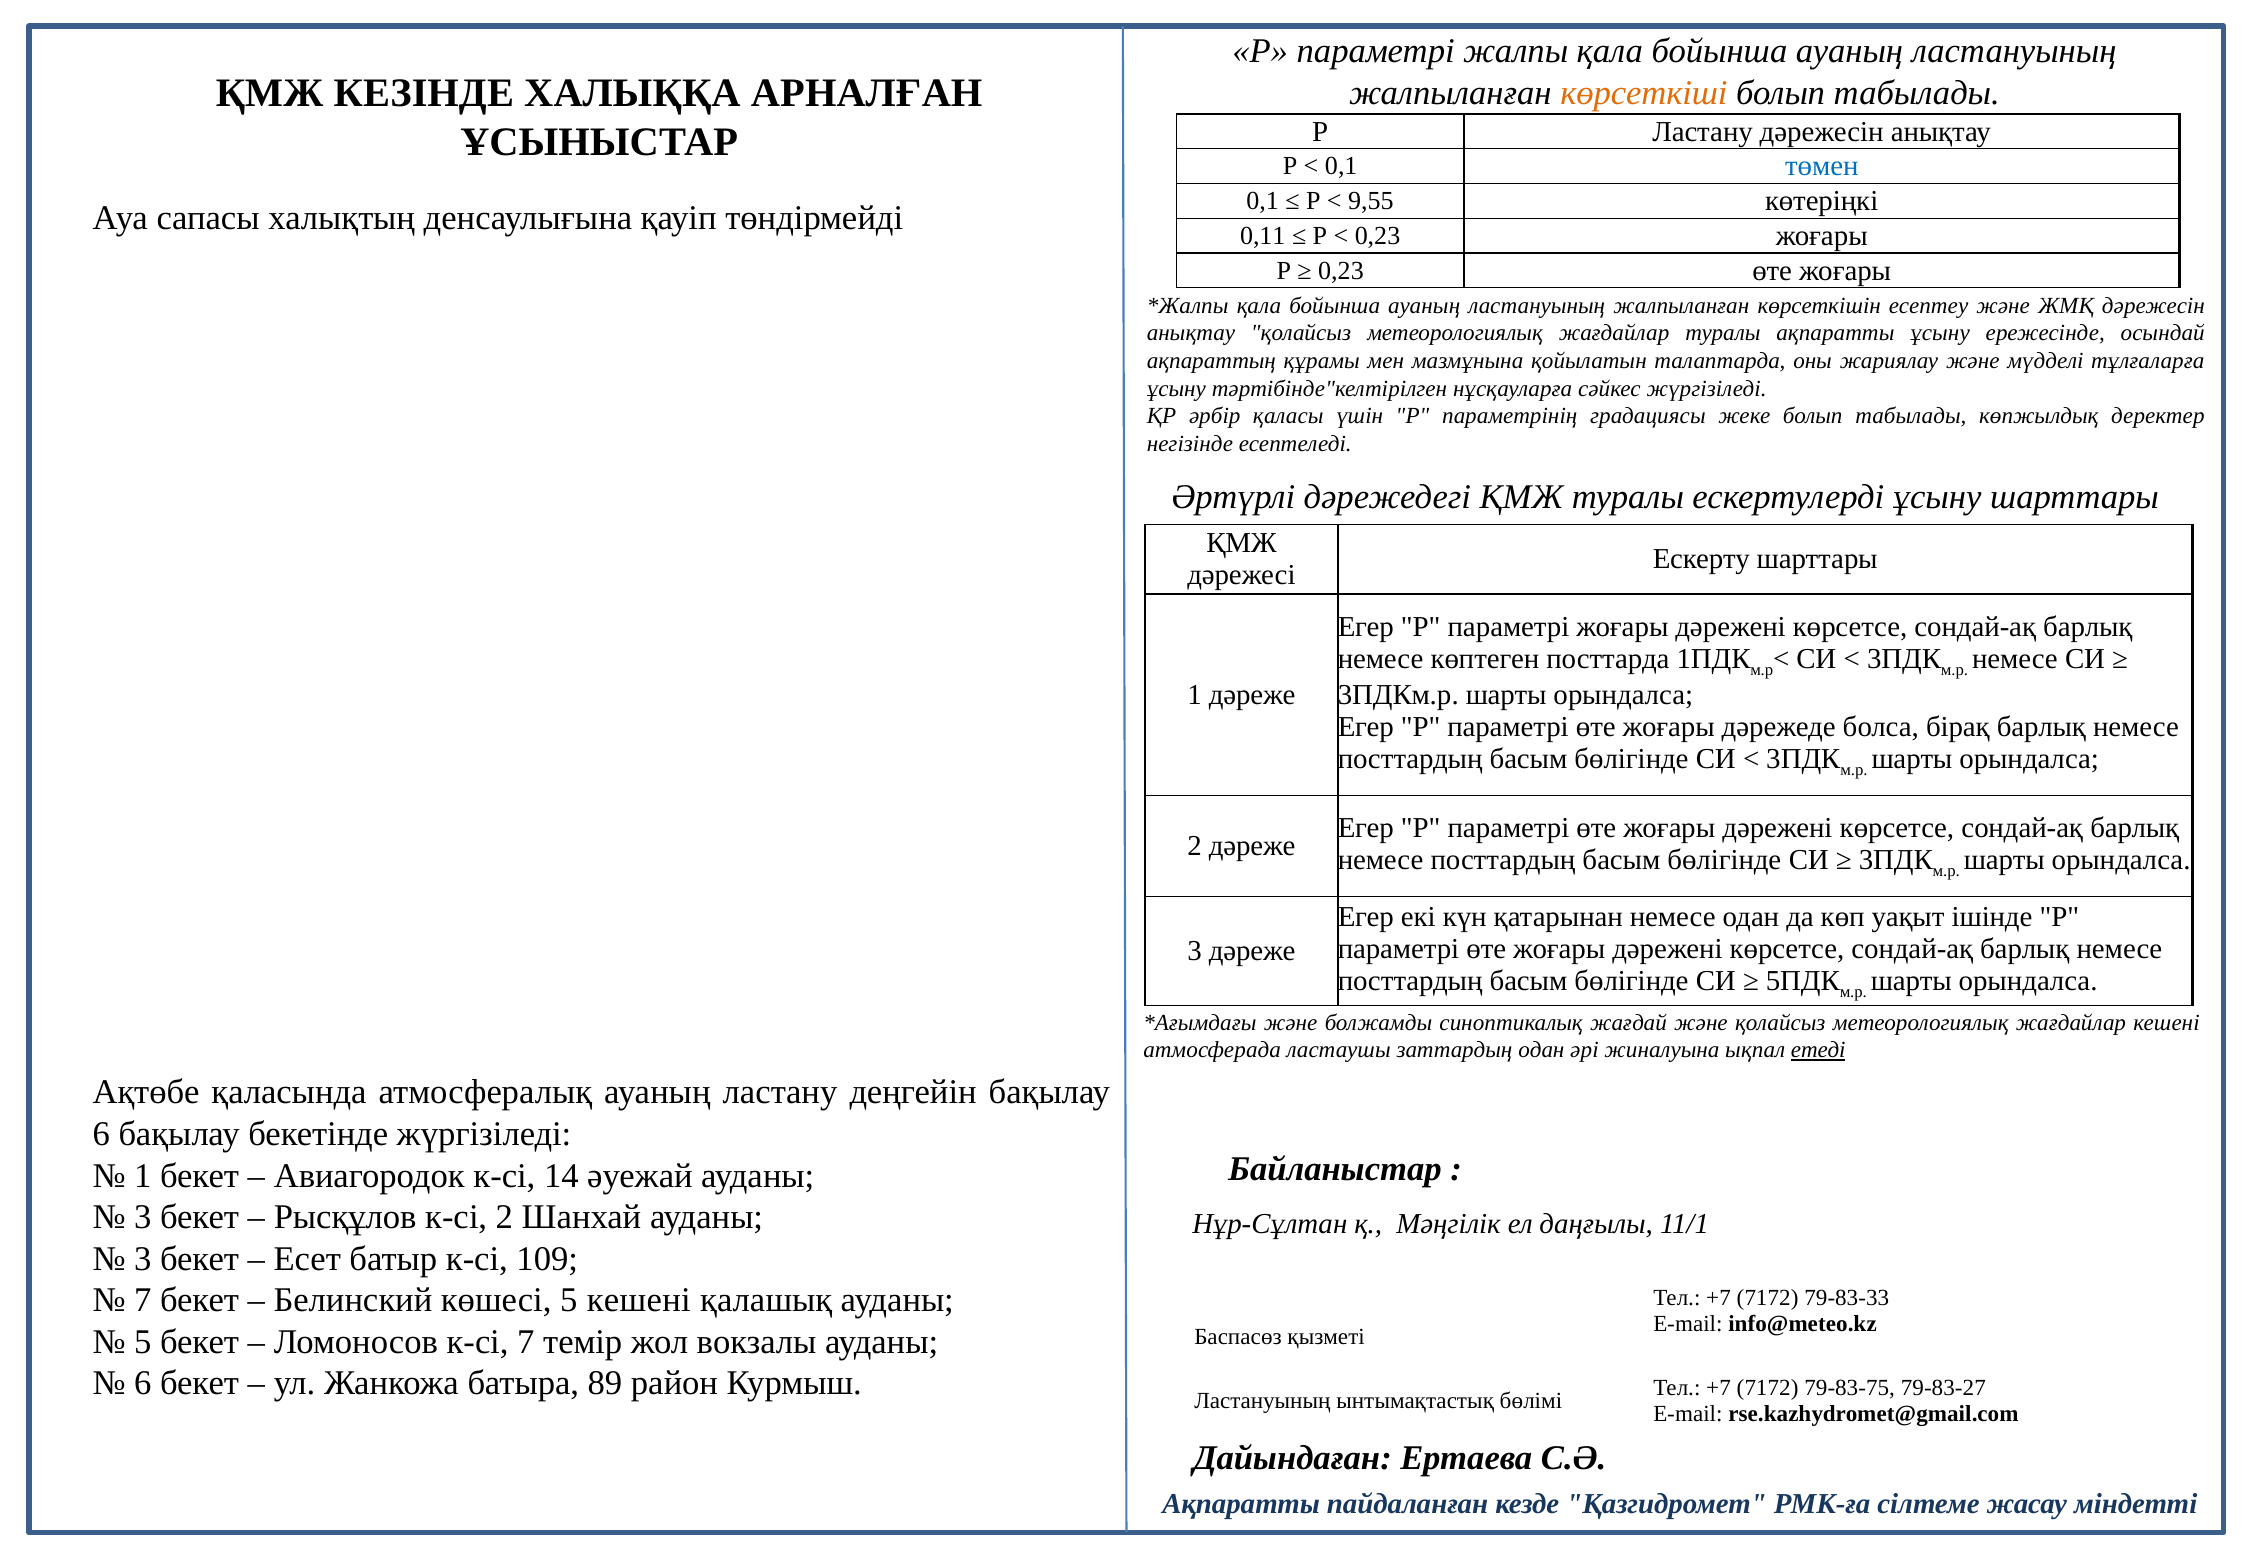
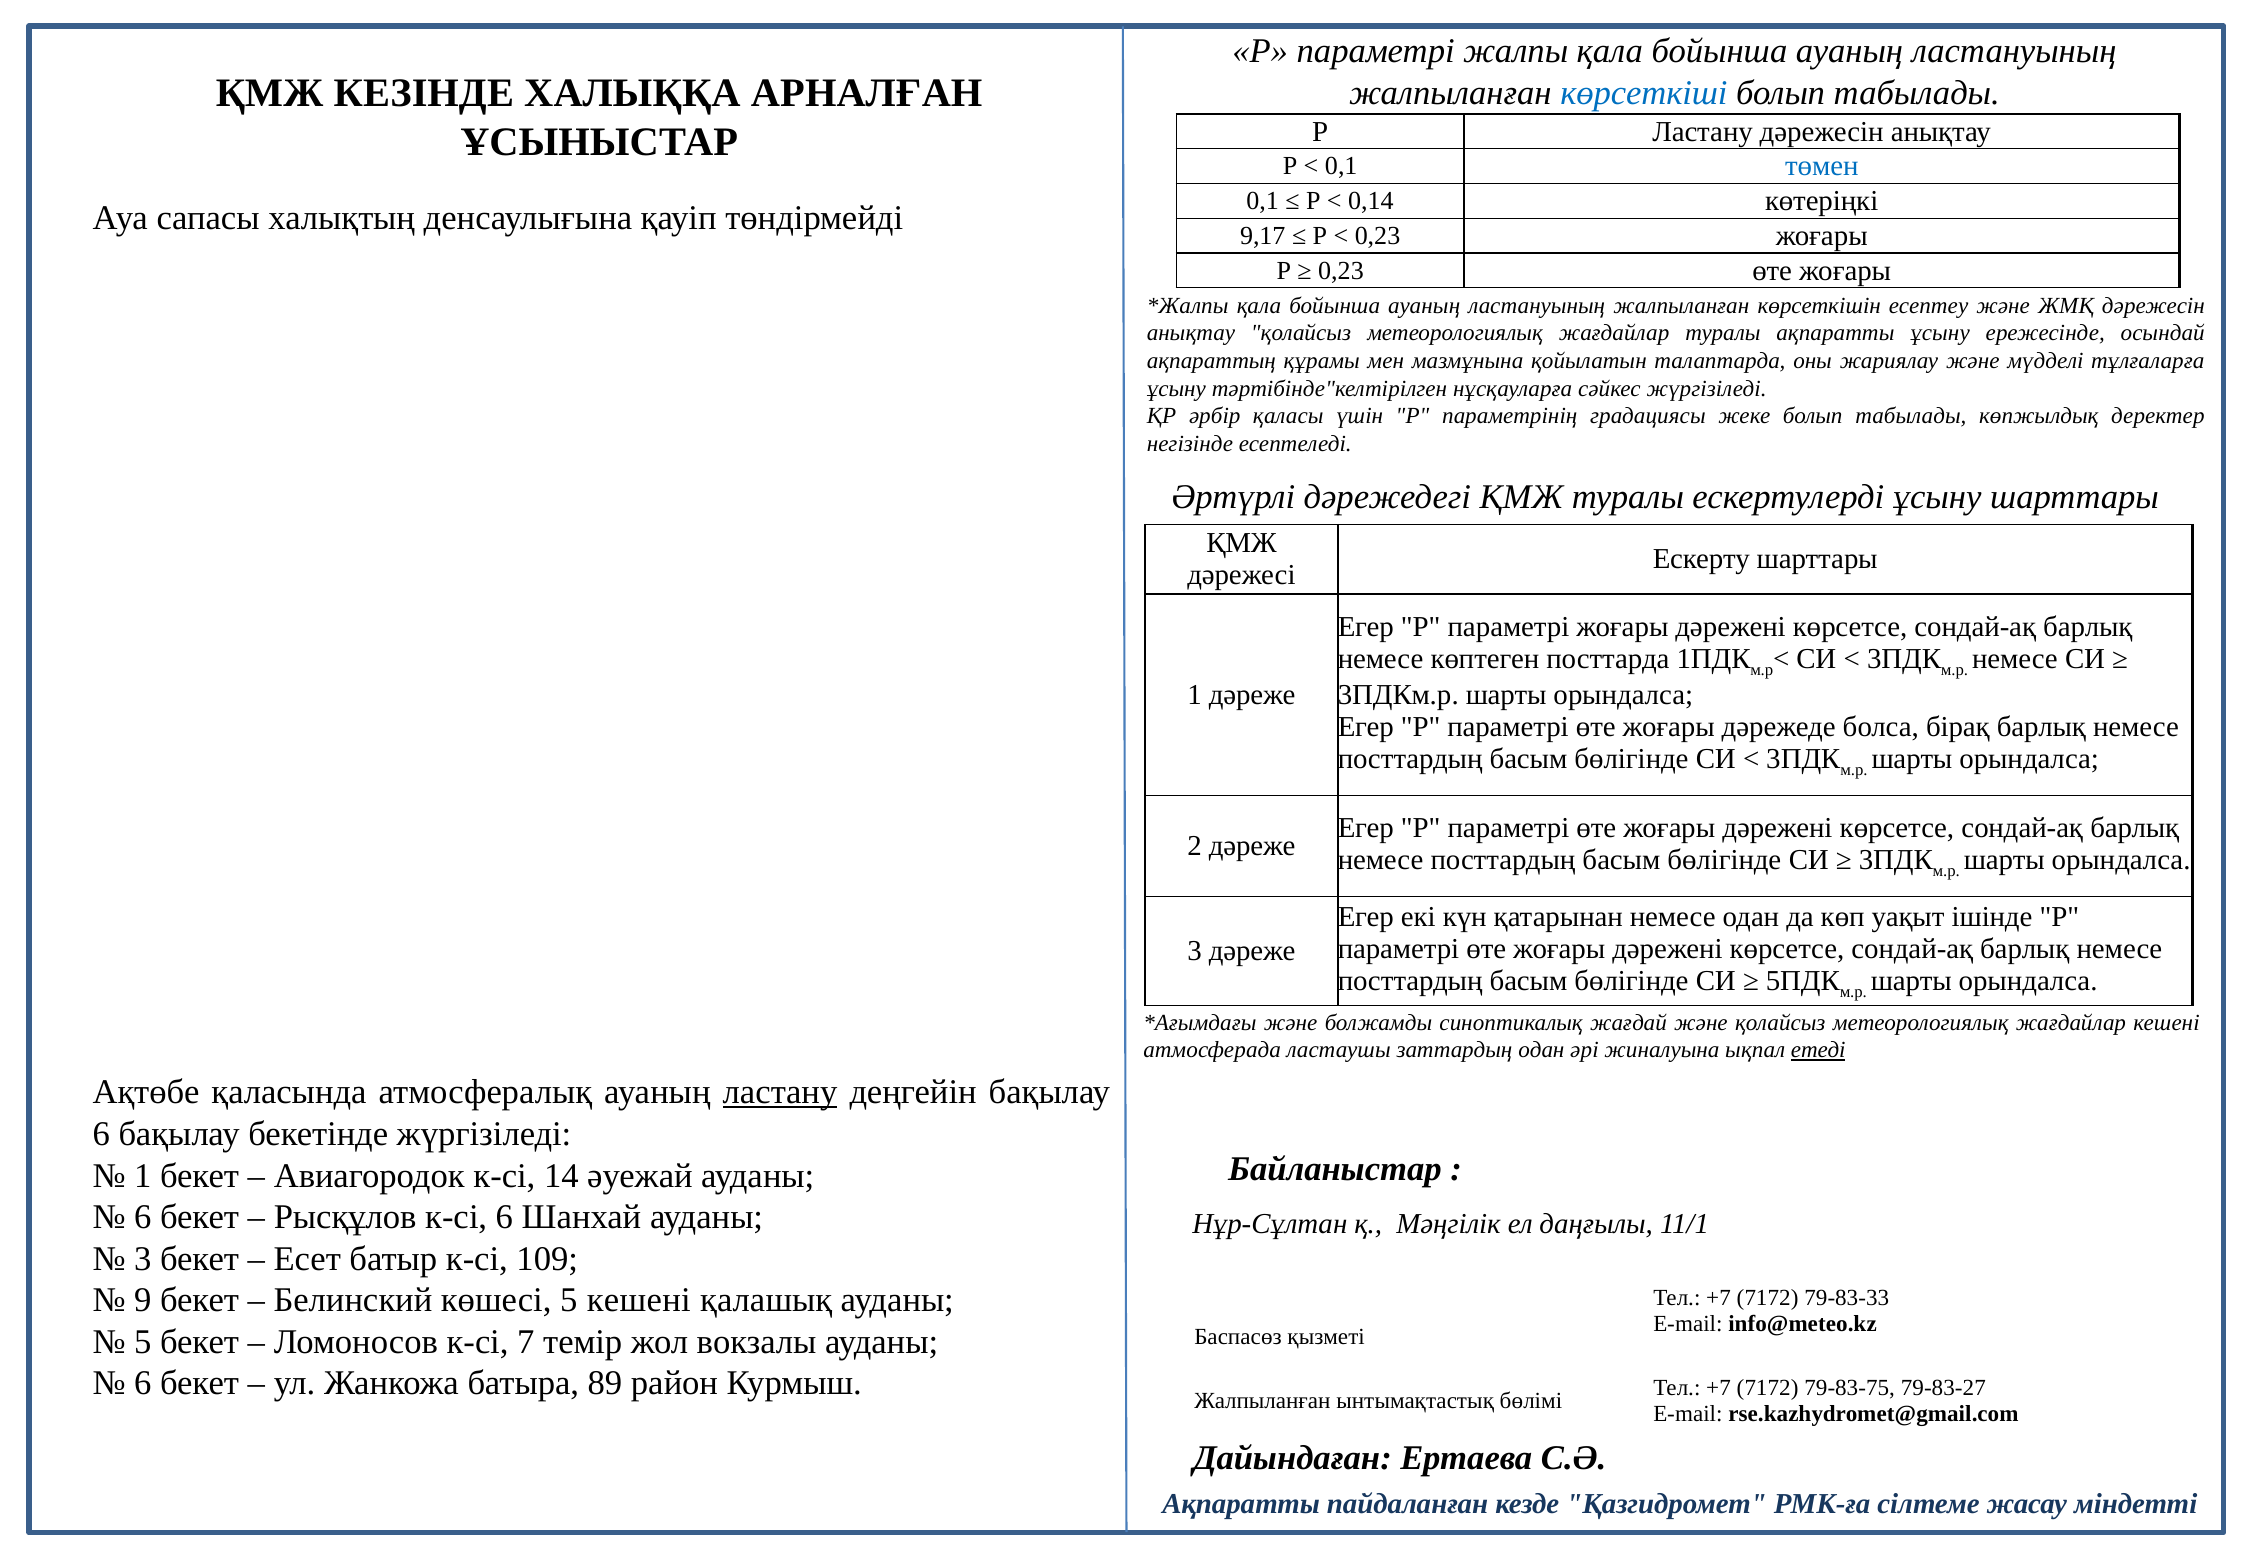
көрсеткіші colour: orange -> blue (1644, 93)
9,55: 9,55 -> 0,14 (1371, 201)
0,11: 0,11 -> 9,17 (1263, 236)
ластану underline: none -> present (780, 1093)
3: 3 -> 6 (143, 1218)
к-сі 2: 2 -> 6 (504, 1218)
7: 7 -> 9 (143, 1301)
Ластануының: Ластануының -> Жалпыланған (1262, 1402)
